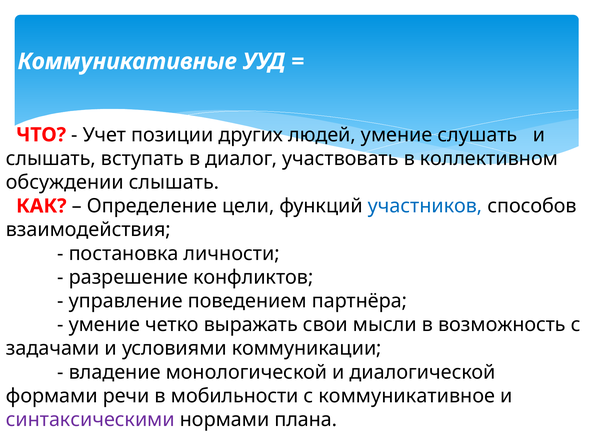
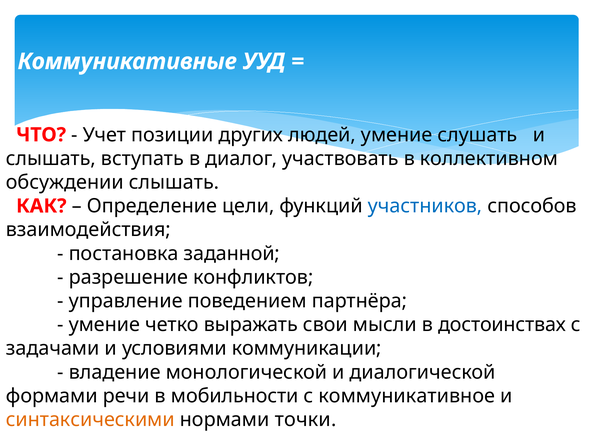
личности: личности -> заданной (232, 253)
возможность: возможность -> достоинствах (502, 325)
синтаксическими colour: purple -> orange (90, 419)
плана: плана -> точки (306, 419)
